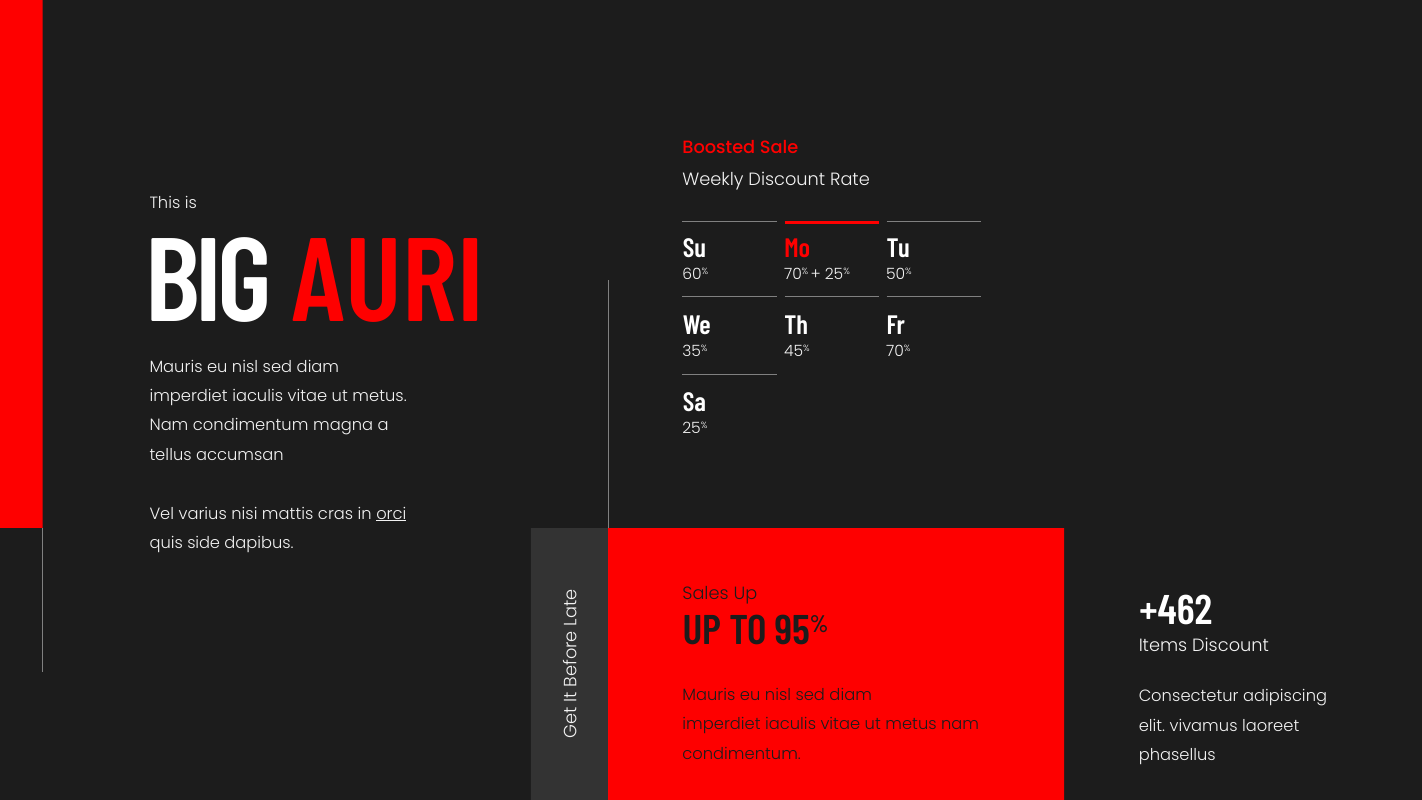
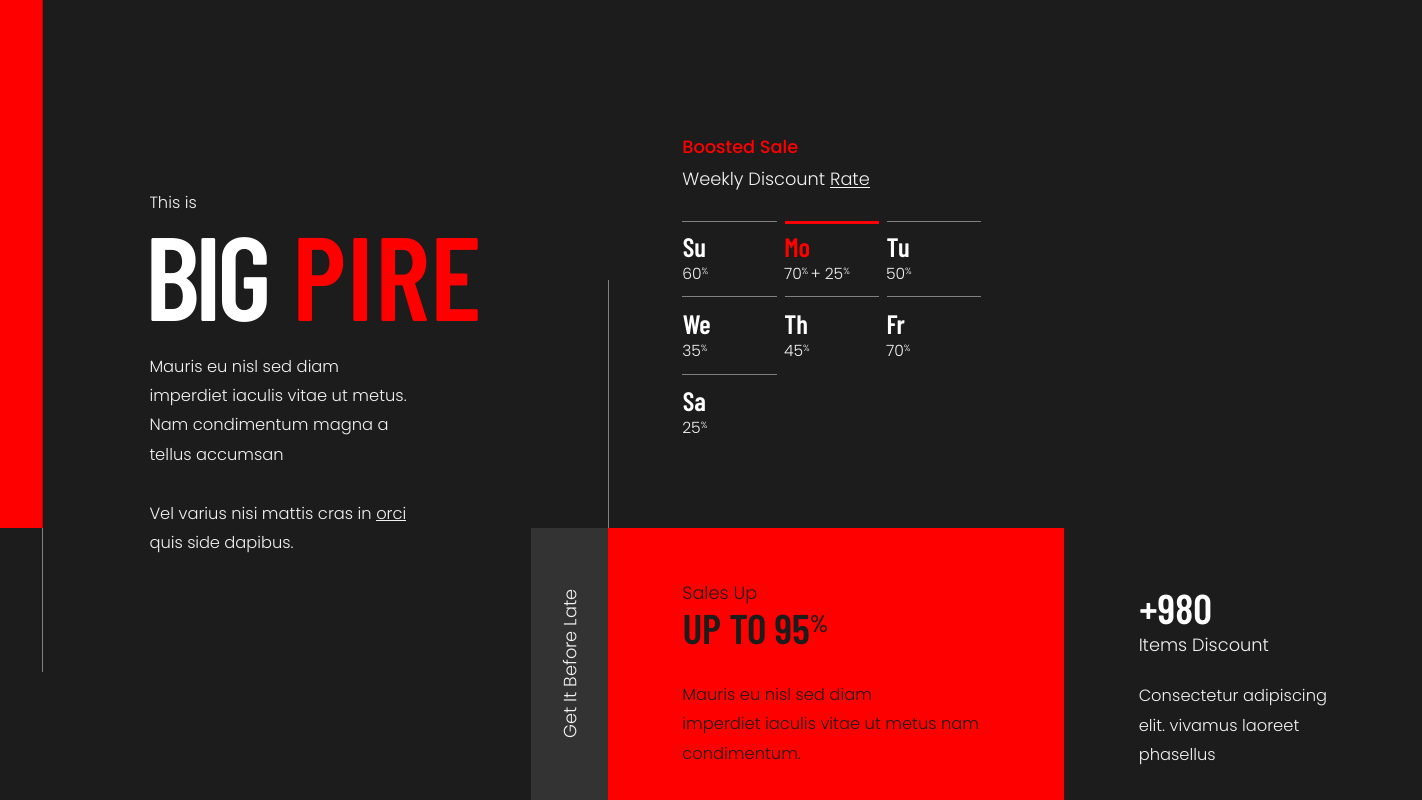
Rate underline: none -> present (850, 180)
AURI: AURI -> PIRE (387, 282)
+462: +462 -> +980 (1176, 611)
